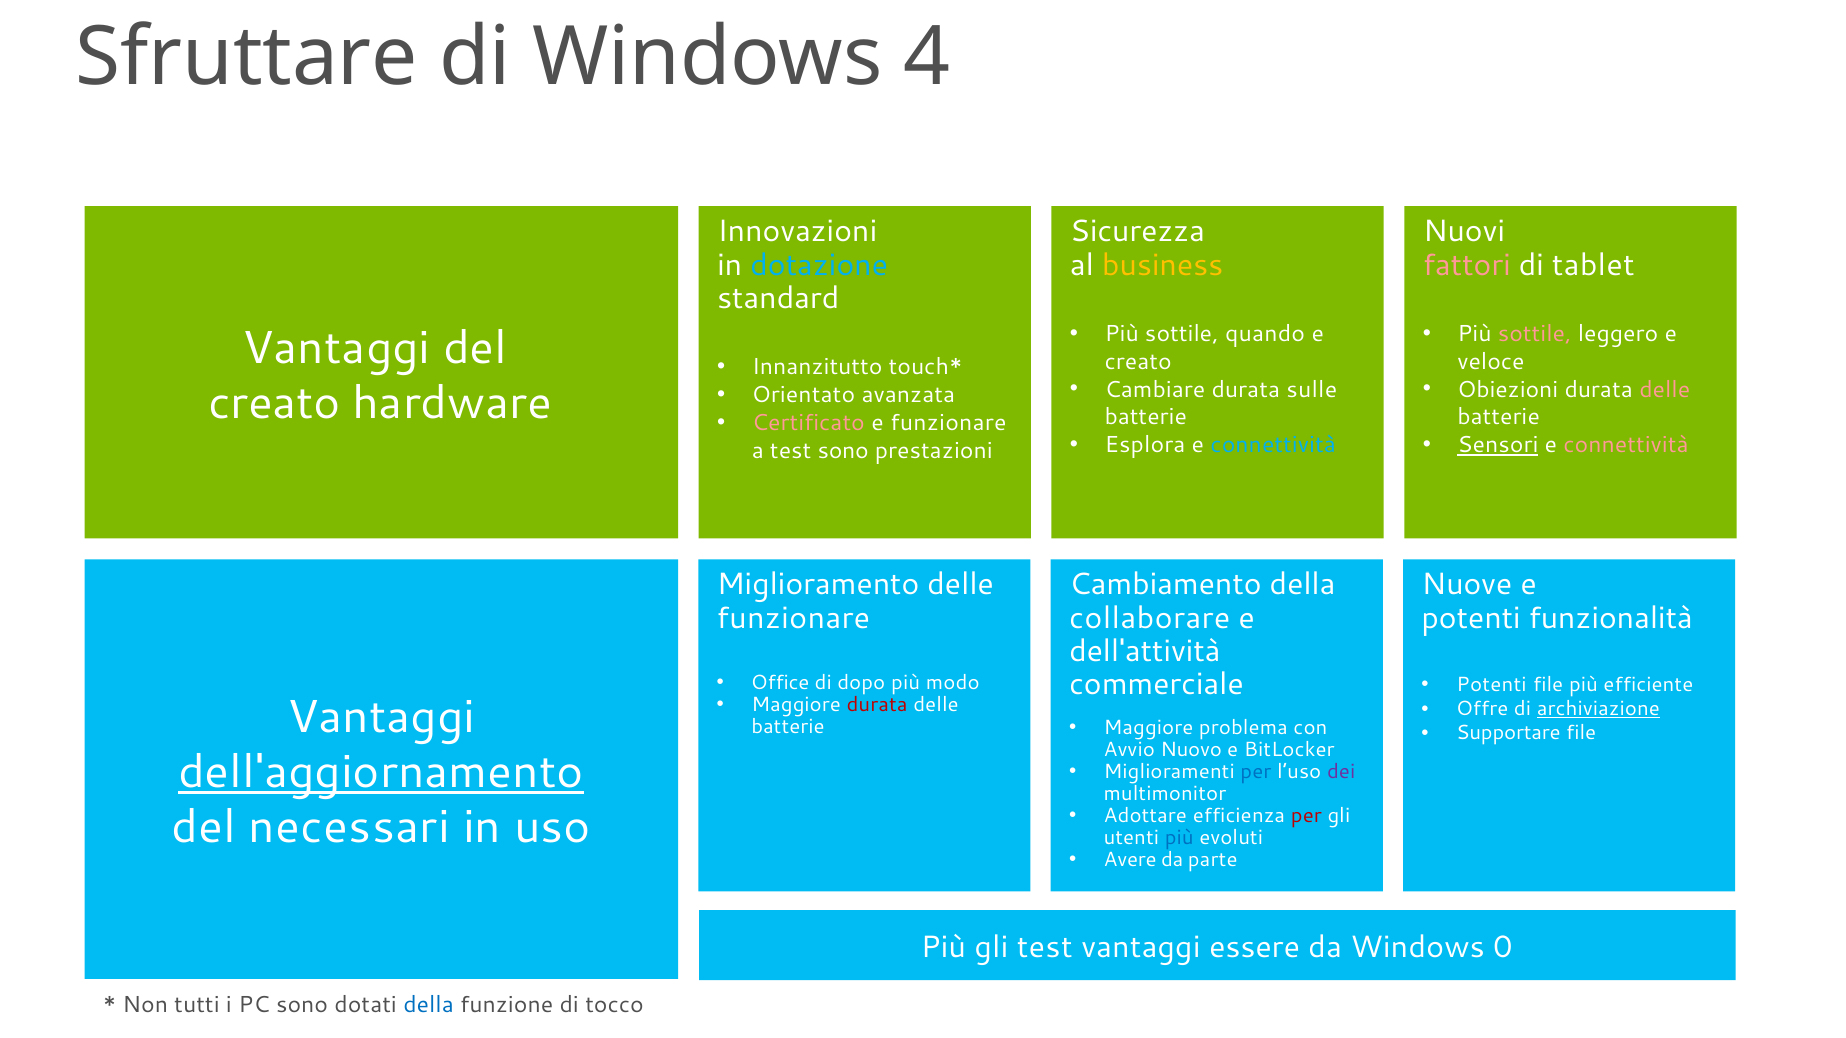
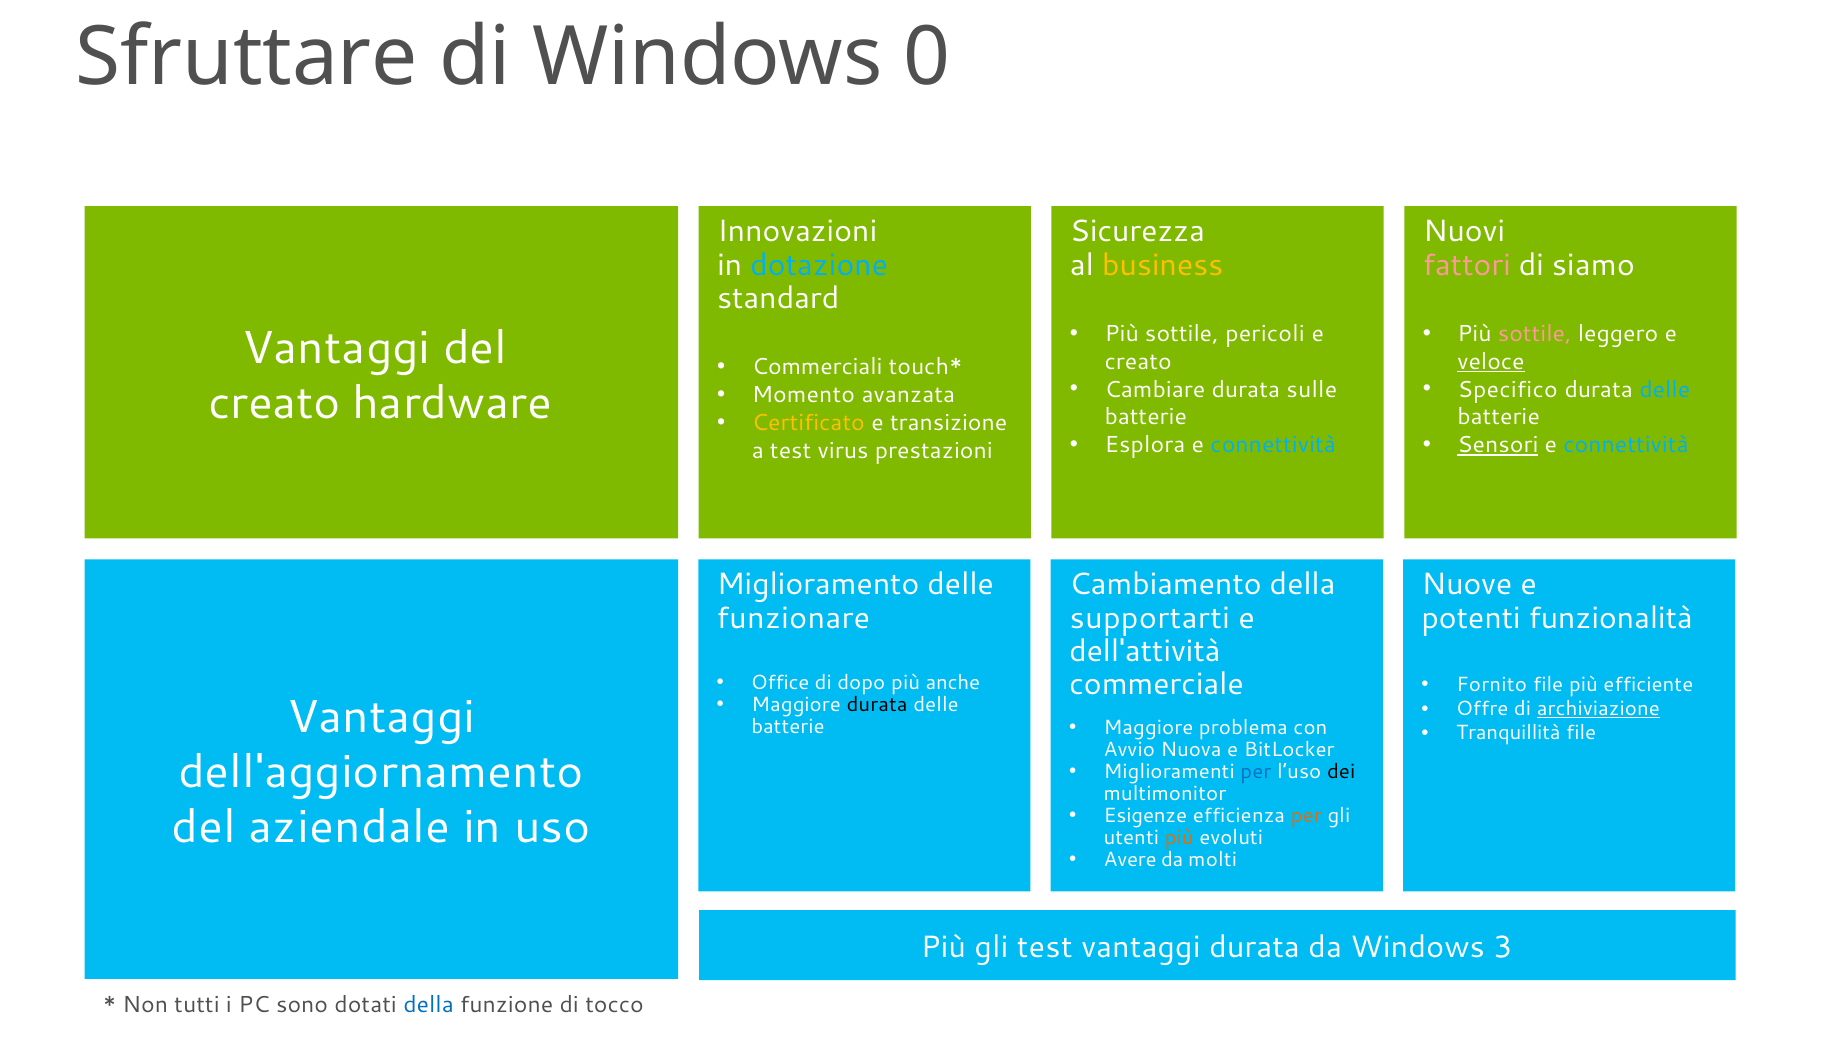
4: 4 -> 0 (927, 58)
tablet: tablet -> siamo (1593, 265)
quando: quando -> pericoli (1265, 334)
veloce underline: none -> present (1491, 362)
Innanzitutto: Innanzitutto -> Commerciali (817, 367)
Obiezioni: Obiezioni -> Specifico (1508, 390)
delle colour: pink -> light blue (1665, 390)
Orientato: Orientato -> Momento (803, 395)
Certificato colour: pink -> yellow (808, 423)
e funzionare: funzionare -> transizione (949, 423)
connettività colour: pink -> light blue (1626, 445)
test sono: sono -> virus (843, 451)
collaborare: collaborare -> supportarti (1150, 618)
modo: modo -> anche (953, 683)
Potenti: Potenti -> Fornito (1492, 685)
durata colour: red -> black (877, 705)
Supportare: Supportare -> Tranquillità (1508, 733)
Nuovo: Nuovo -> Nuova (1191, 750)
dell'aggiornamento underline: present -> none (381, 773)
dei colour: purple -> black (1341, 772)
Adottare: Adottare -> Esigenze (1145, 816)
per colour: red -> orange (1306, 816)
necessari: necessari -> aziendale (349, 828)
più colour: blue -> orange (1179, 838)
parte: parte -> molti (1213, 860)
vantaggi essere: essere -> durata (1254, 948)
0: 0 -> 3 (1503, 948)
